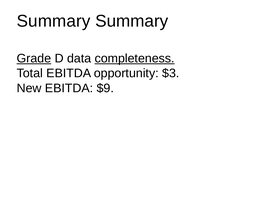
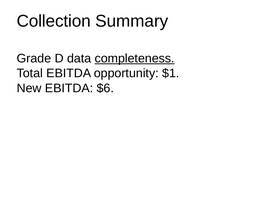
Summary: Summary -> Collection (54, 21)
Grade underline: present -> none (34, 59)
$3: $3 -> $1 (171, 73)
$9: $9 -> $6 (105, 88)
